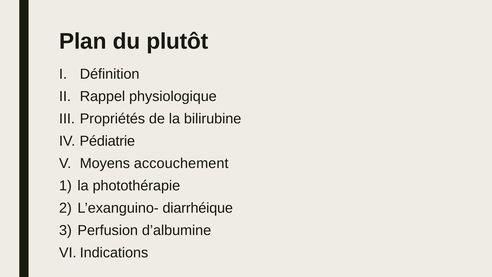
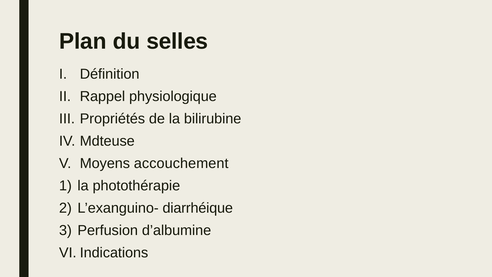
plutôt: plutôt -> selles (177, 41)
Pédiatrie: Pédiatrie -> Mdteuse (107, 141)
